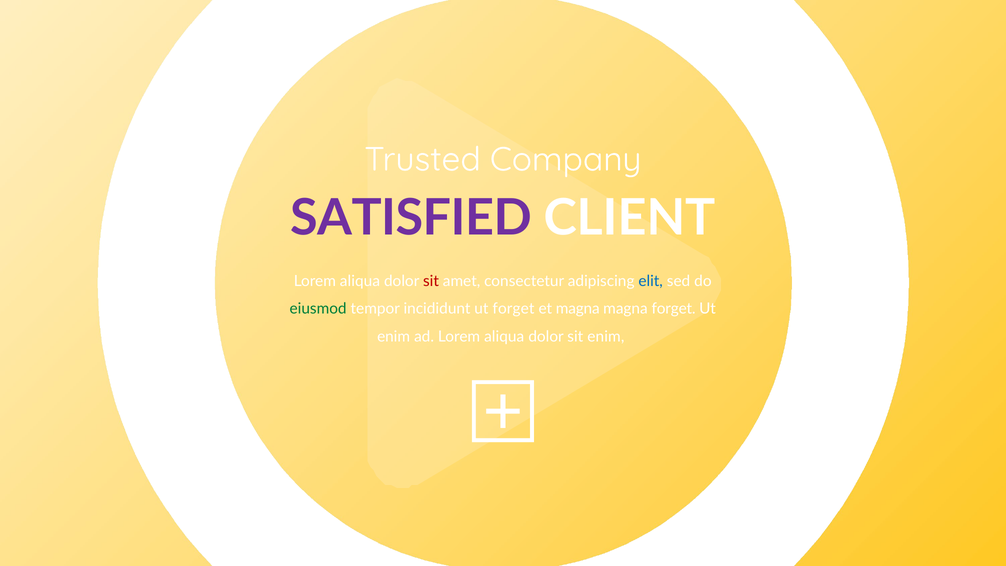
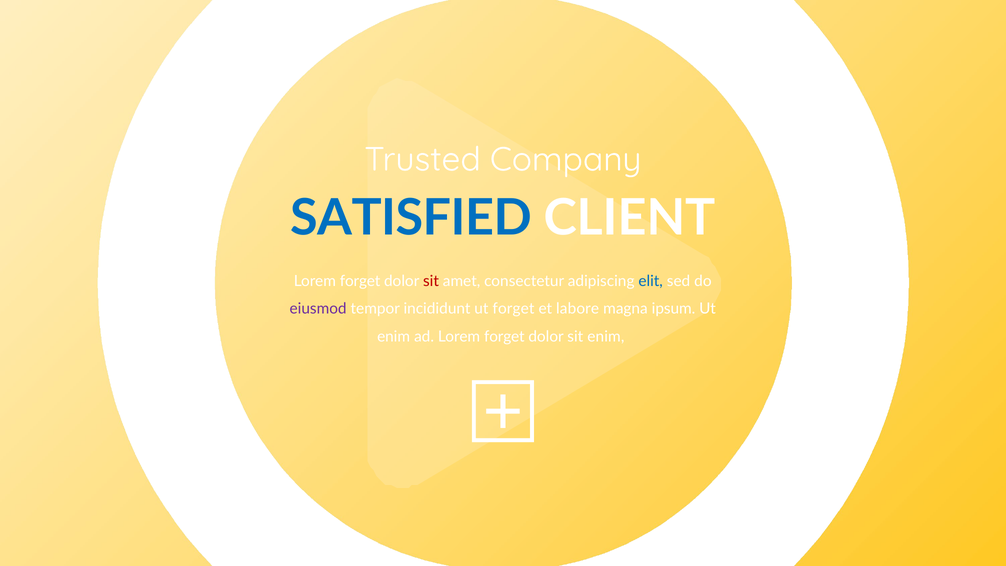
SATISFIED colour: purple -> blue (411, 218)
aliqua: aliqua -> forget (360, 281)
eiusmod colour: green -> purple (318, 309)
et magna: magna -> labore (578, 309)
magna forget: forget -> ipsum (674, 309)
ad Lorem aliqua: aliqua -> forget (504, 336)
